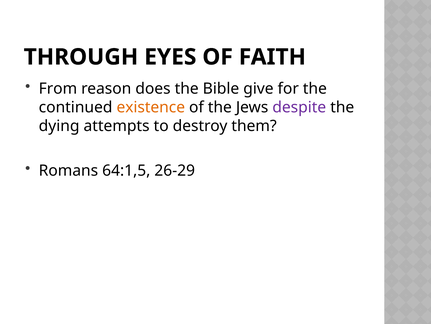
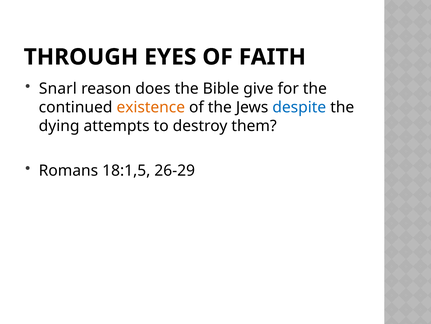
From: From -> Snarl (58, 88)
despite colour: purple -> blue (299, 107)
64:1,5: 64:1,5 -> 18:1,5 (126, 170)
